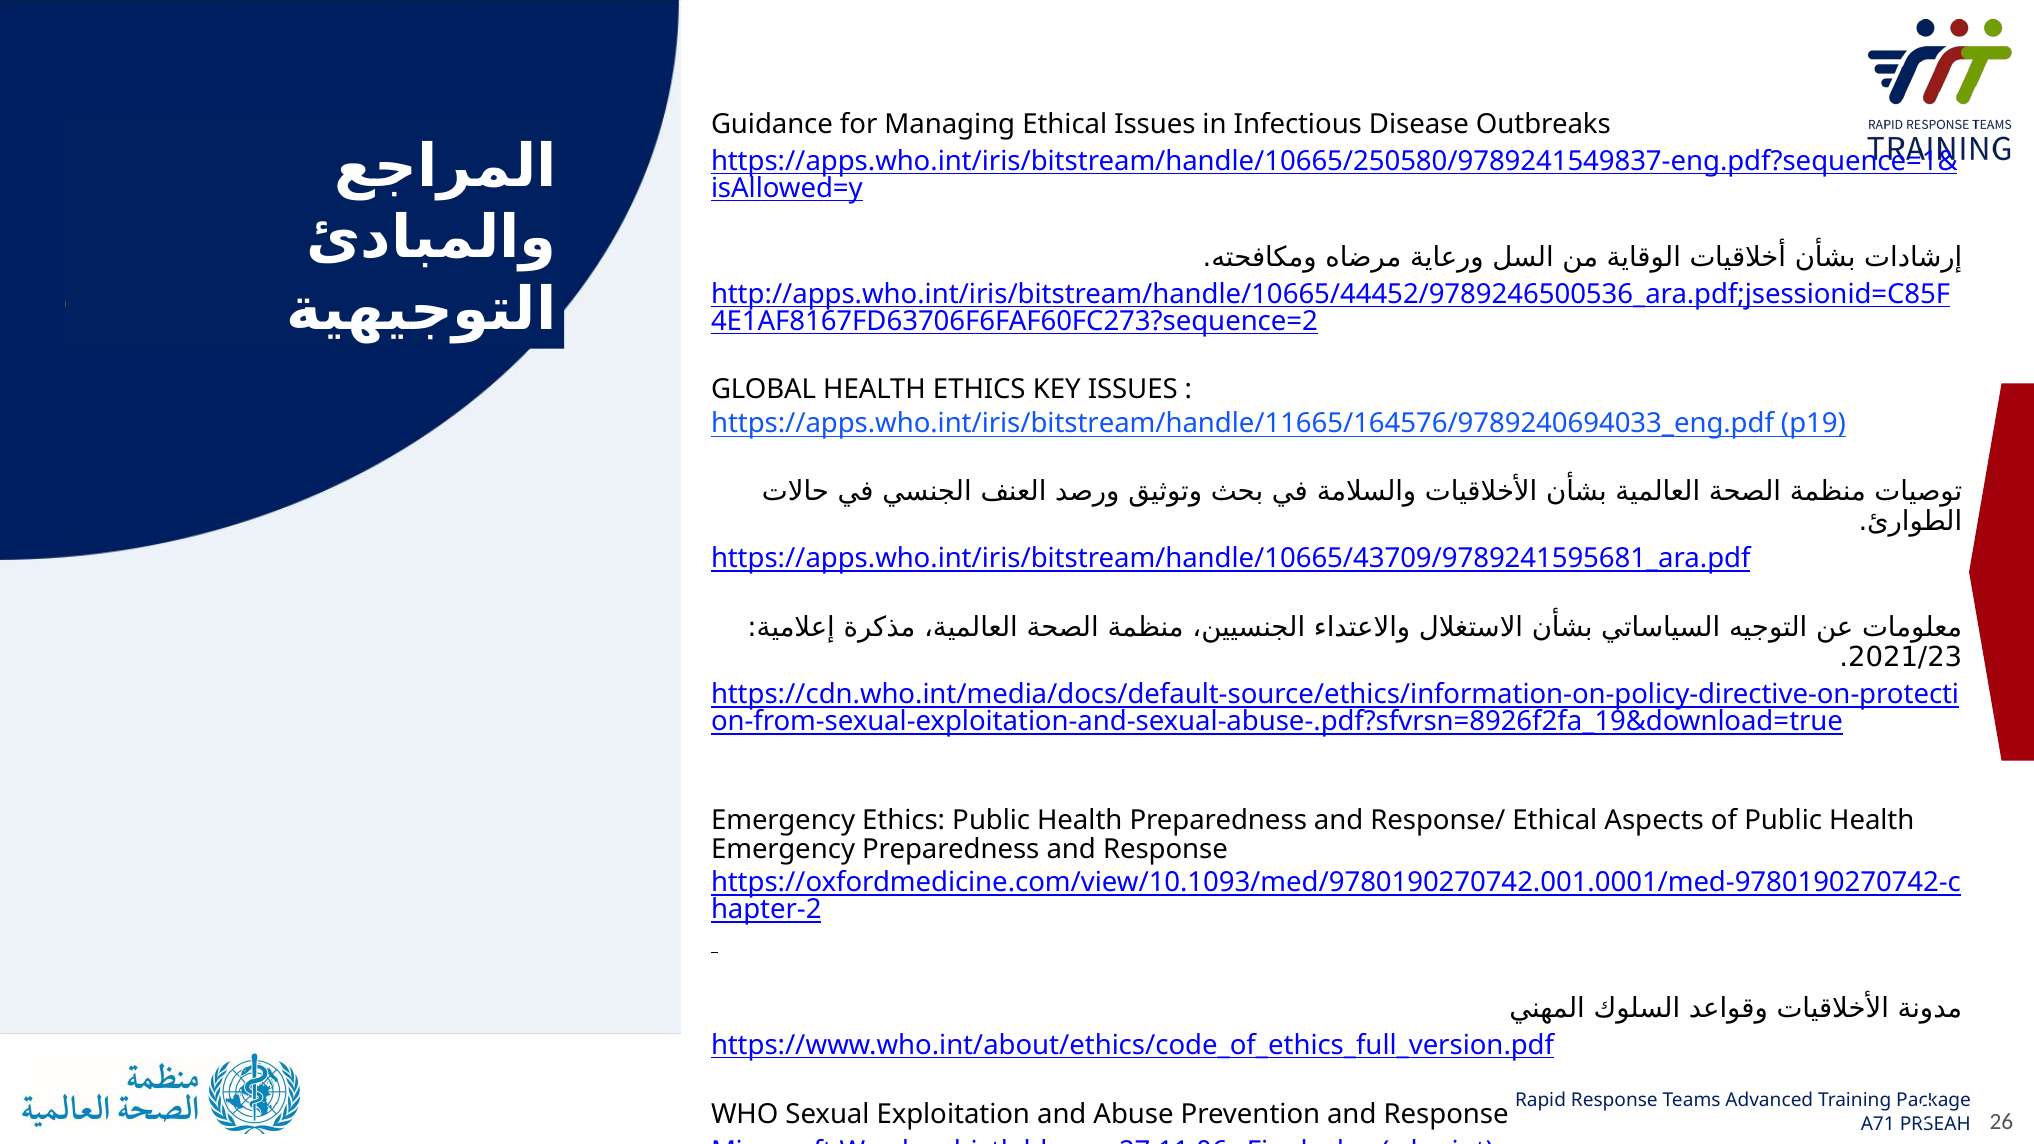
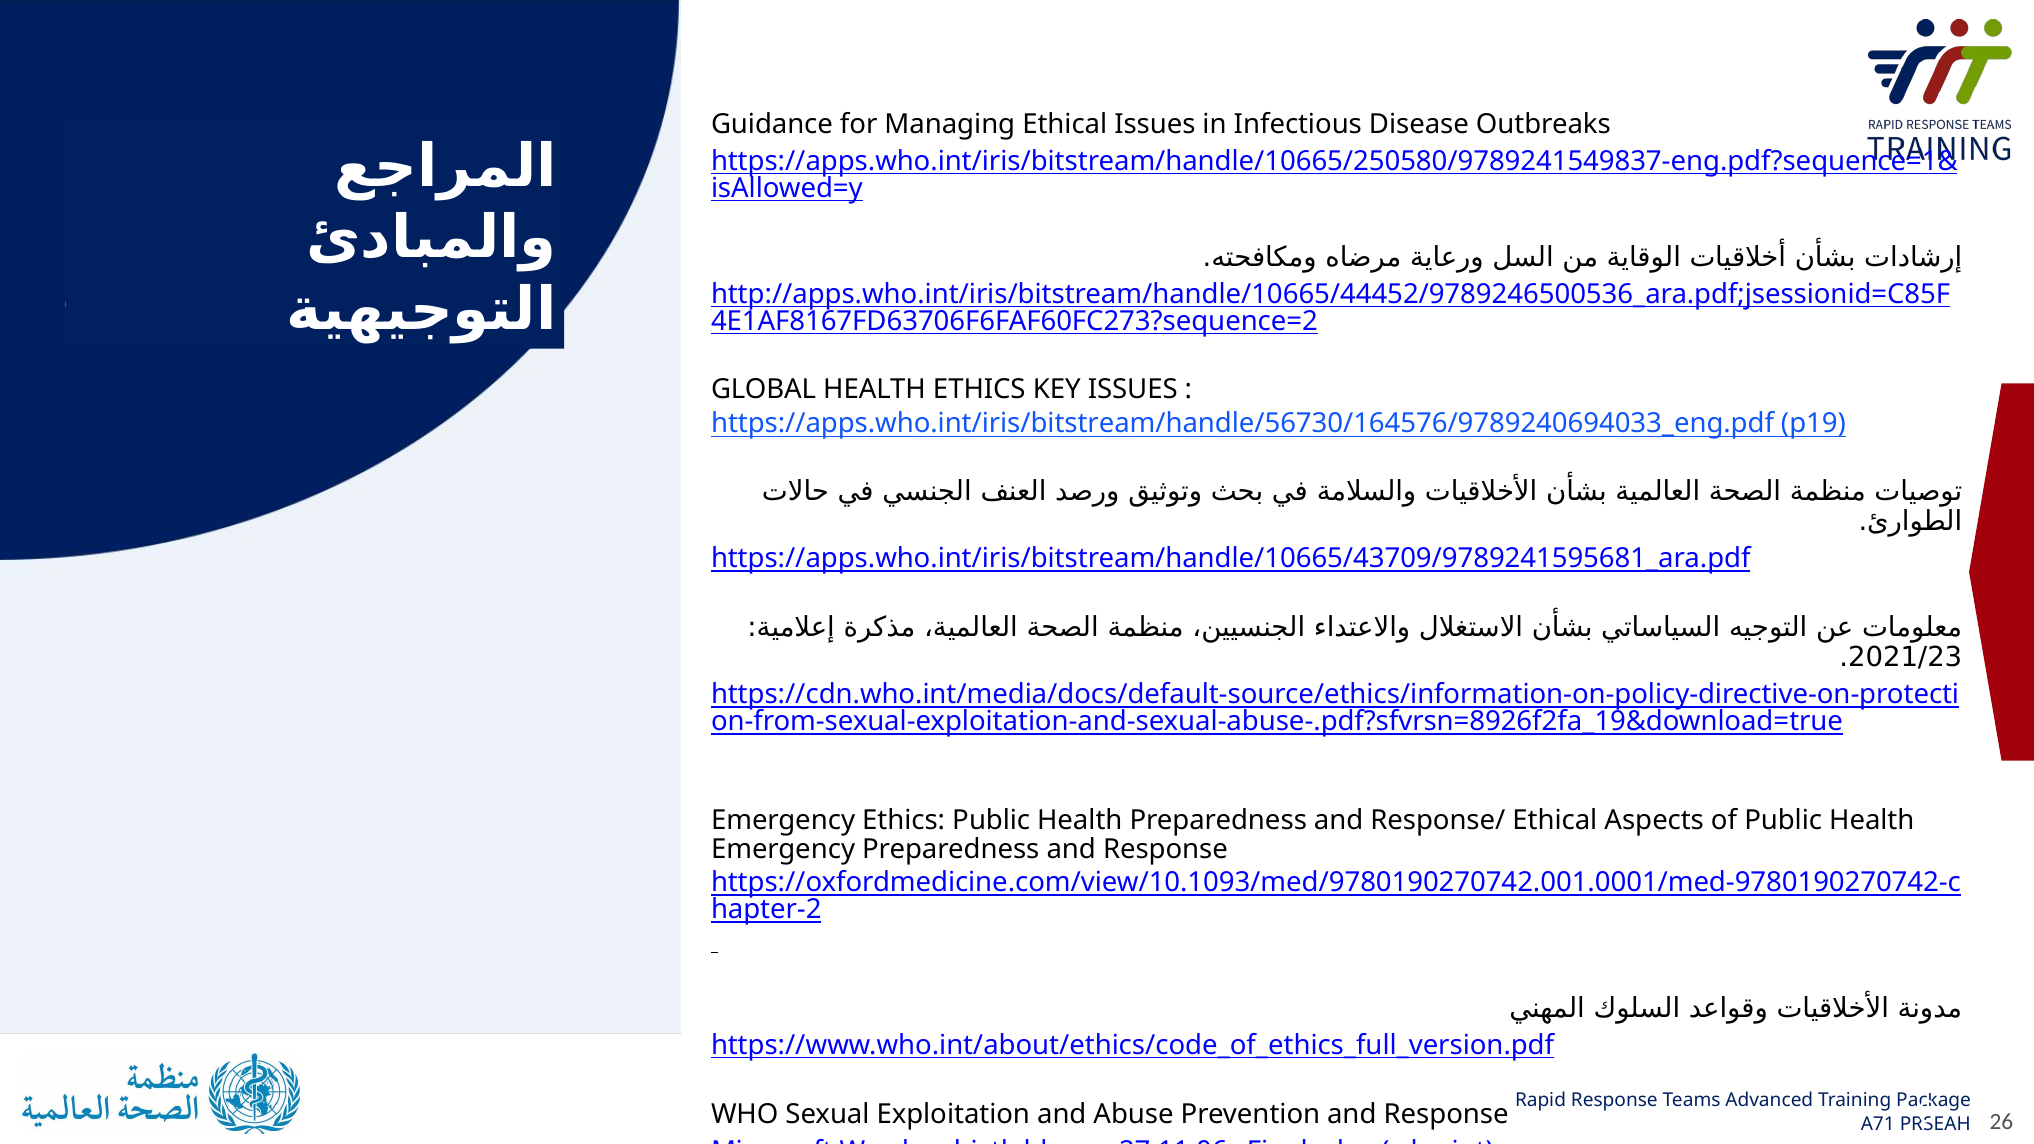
https://apps.who.int/iris/bitstream/handle/11665/164576/9789240694033_eng.pdf: https://apps.who.int/iris/bitstream/handle/11665/164576/9789240694033_eng.pdf -> https://apps.who.int/iris/bitstream/handle/56730/164576/9789240694033_eng.pdf (1243, 424)
